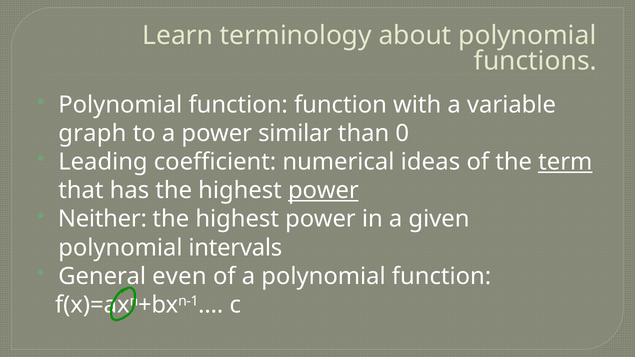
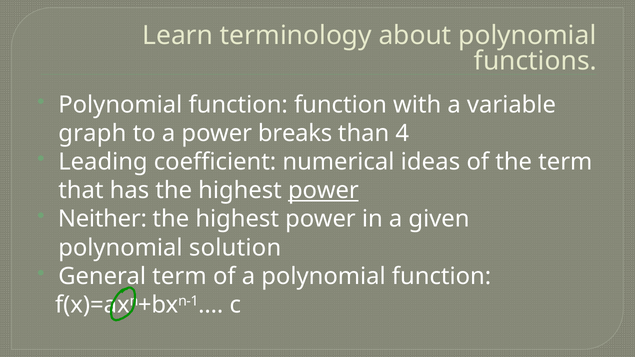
similar: similar -> breaks (295, 133)
0: 0 -> 4 (402, 133)
term underline: present -> none (565, 162)
intervals: intervals -> solution (235, 248)
General even: even -> term (179, 276)
